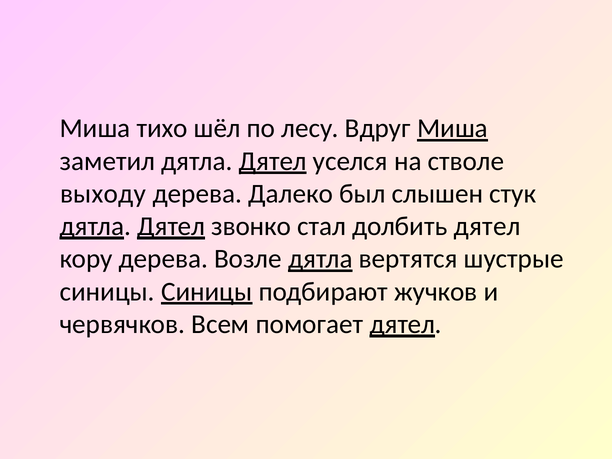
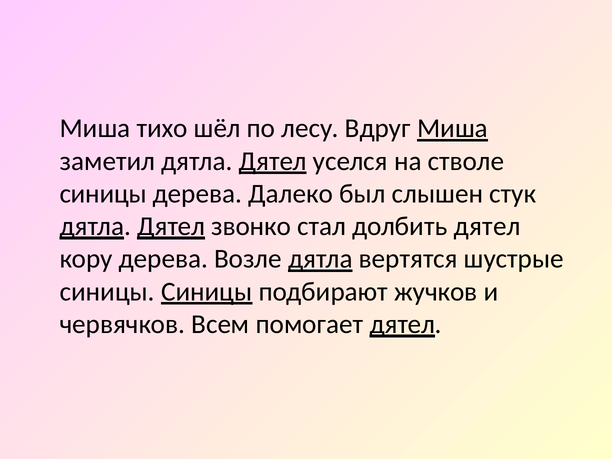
выходу: выходу -> синицы (103, 194)
